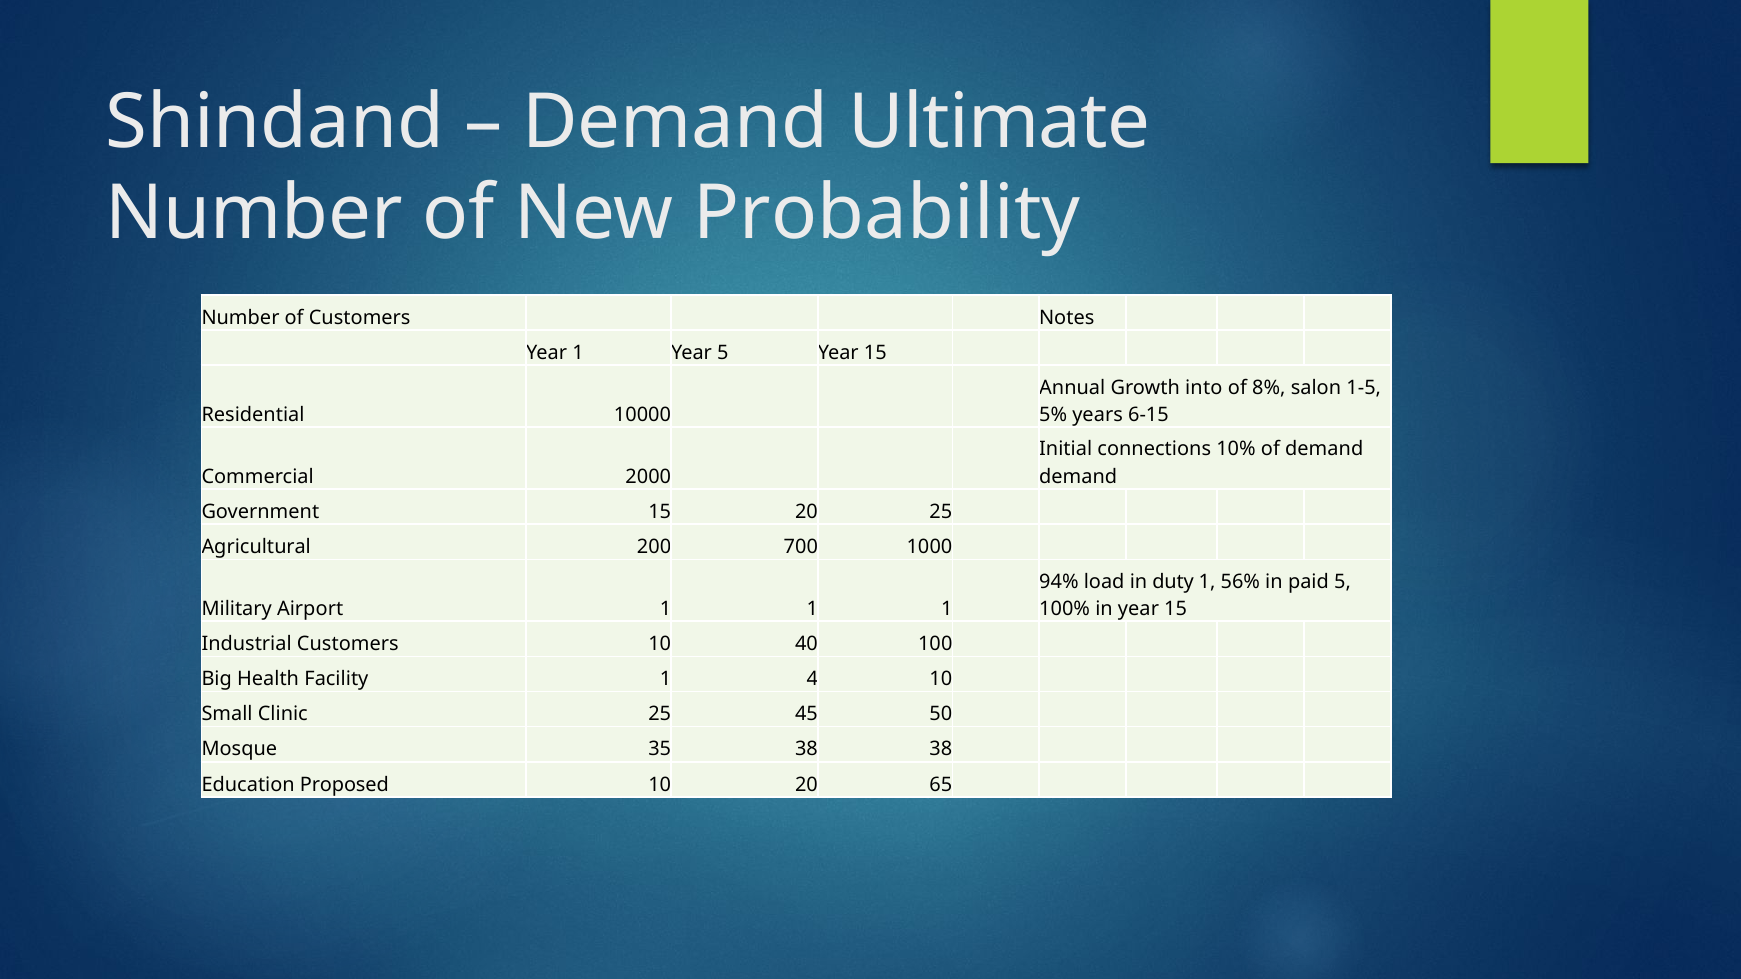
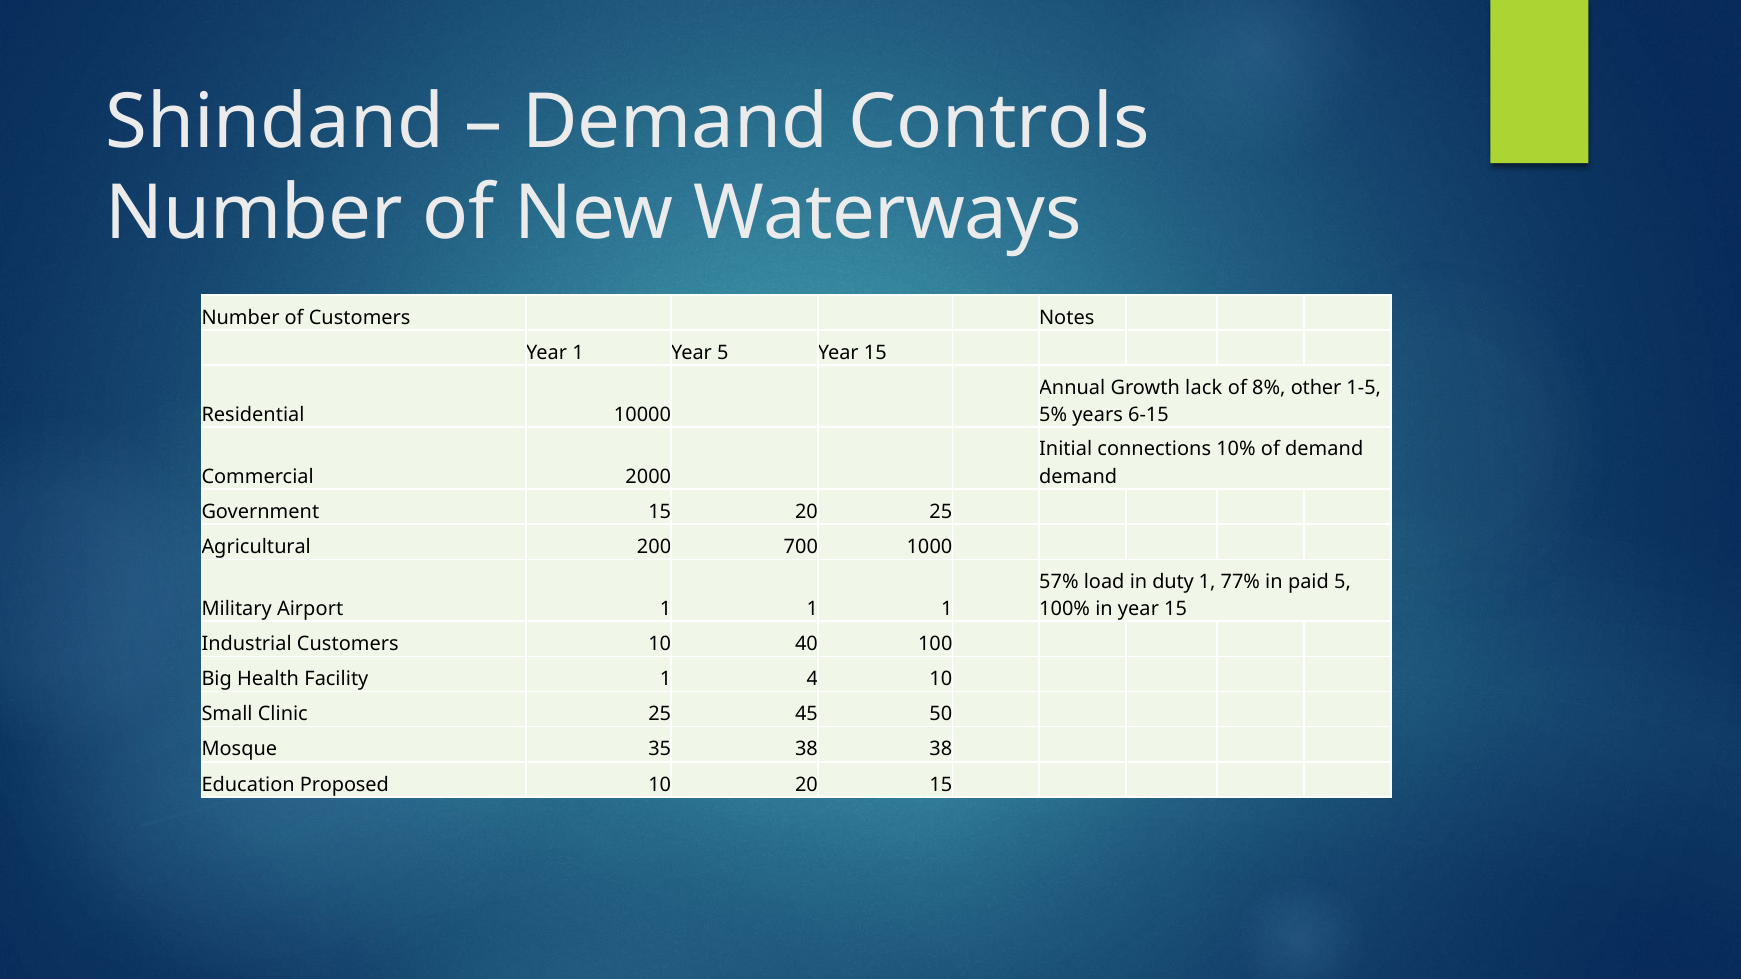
Ultimate: Ultimate -> Controls (999, 122)
Probability: Probability -> Waterways (888, 214)
into: into -> lack (1204, 388)
salon: salon -> other (1316, 388)
94%: 94% -> 57% (1059, 582)
56%: 56% -> 77% (1240, 582)
20 65: 65 -> 15 (941, 785)
